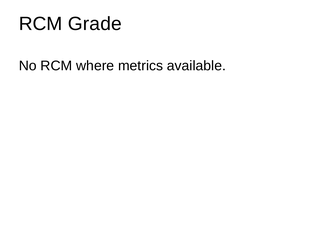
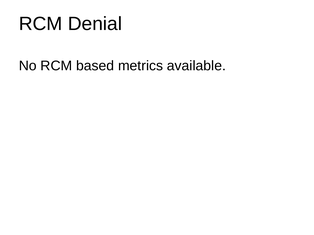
Grade: Grade -> Denial (95, 24)
where: where -> based (95, 66)
